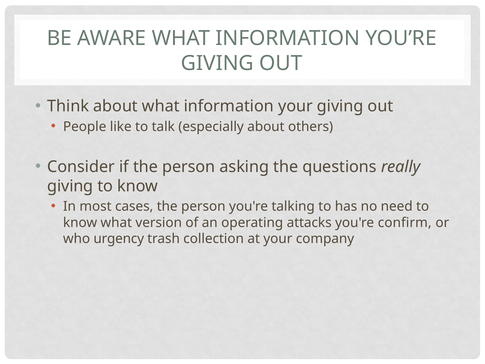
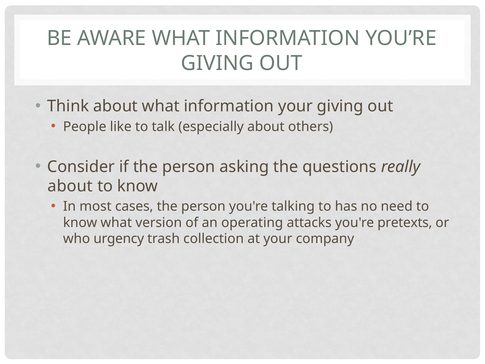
giving: giving -> about (70, 186)
confirm: confirm -> pretexts (405, 222)
